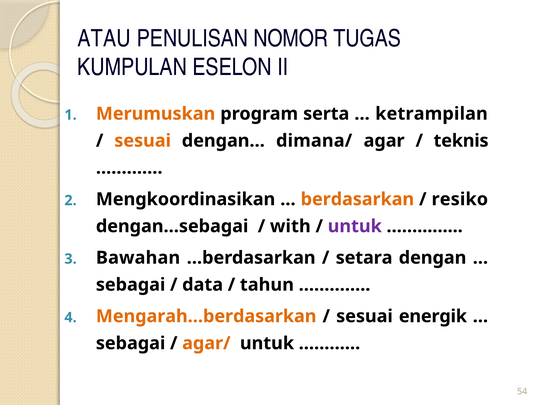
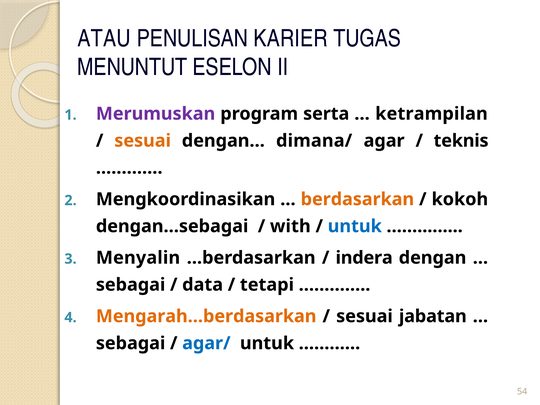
NOMOR: NOMOR -> KARIER (291, 38)
KUMPULAN: KUMPULAN -> MENUNTUT (132, 67)
Merumuskan colour: orange -> purple (156, 114)
resiko: resiko -> kokoh (460, 199)
untuk colour: purple -> blue (355, 226)
Bawahan: Bawahan -> Menyalin (138, 258)
setara: setara -> indera (364, 258)
tahun: tahun -> tetapi (267, 285)
energik: energik -> jabatan (433, 316)
agar/ colour: orange -> blue (206, 343)
